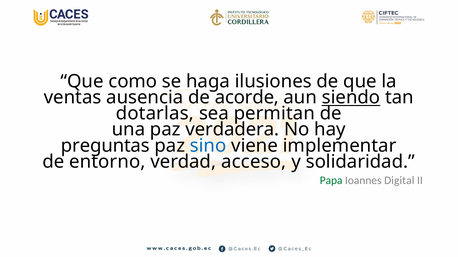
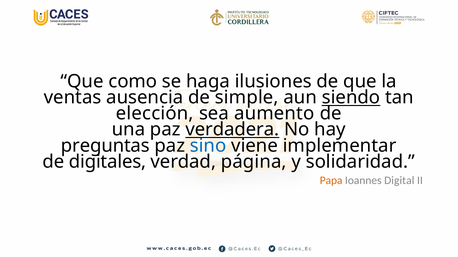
acorde: acorde -> simple (247, 98)
dotarlas: dotarlas -> elección (155, 114)
permitan: permitan -> aumento (274, 114)
verdadera underline: none -> present (232, 130)
entorno: entorno -> digitales (107, 162)
acceso: acceso -> página (254, 162)
Papa colour: green -> orange (331, 181)
